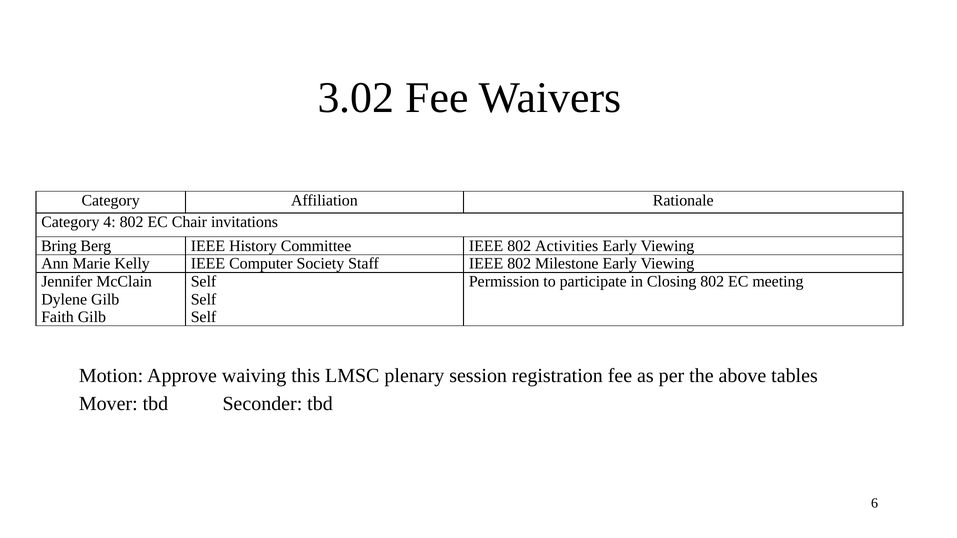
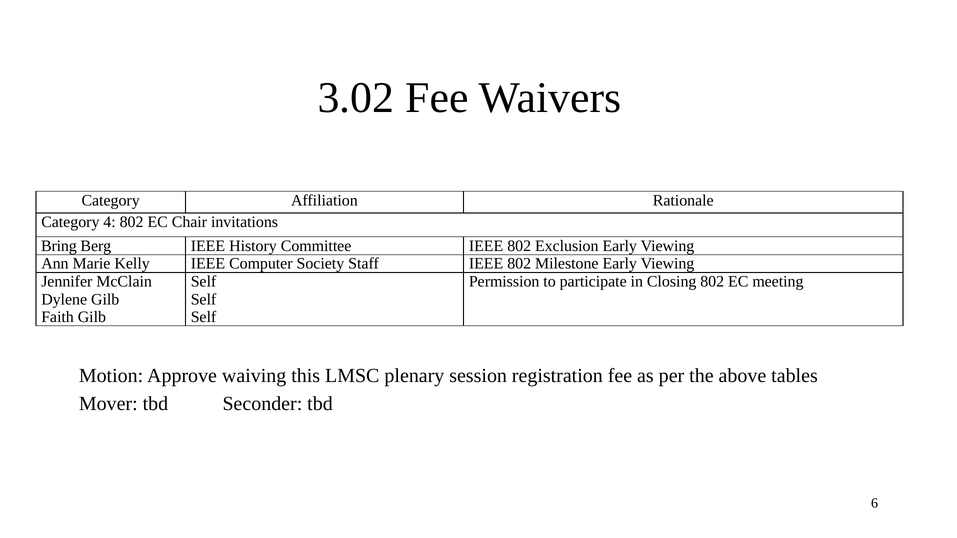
Activities: Activities -> Exclusion (567, 246)
